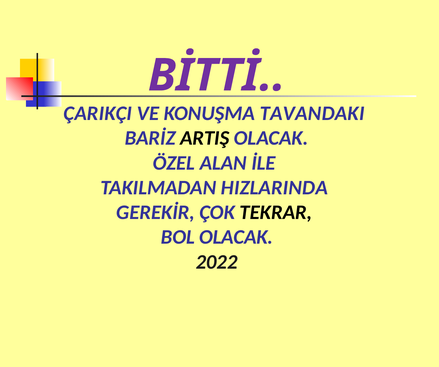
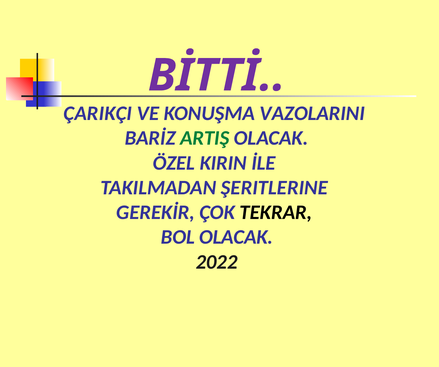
TAVANDAKI: TAVANDAKI -> VAZOLARINI (312, 113)
ARTIŞ colour: black -> green (205, 138)
ALAN: ALAN -> KIRIN (223, 163)
HIZLARINDA: HIZLARINDA -> ŞERITLERINE (274, 188)
